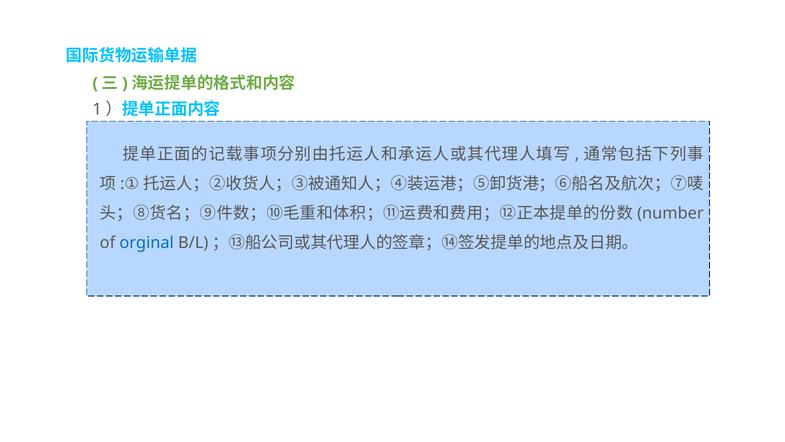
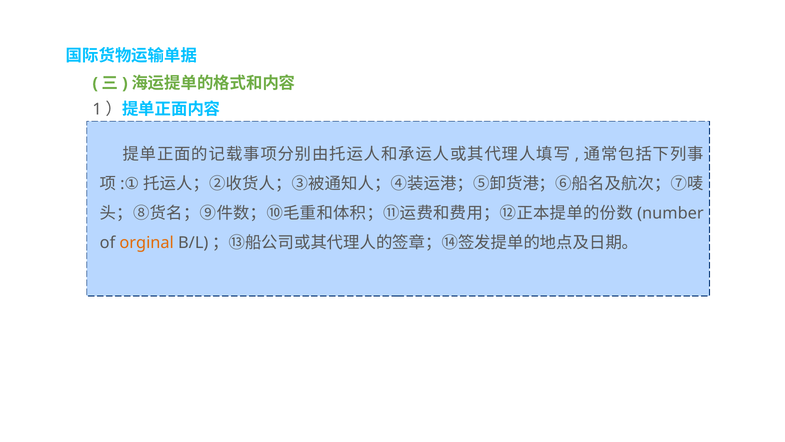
orginal colour: blue -> orange (147, 243)
